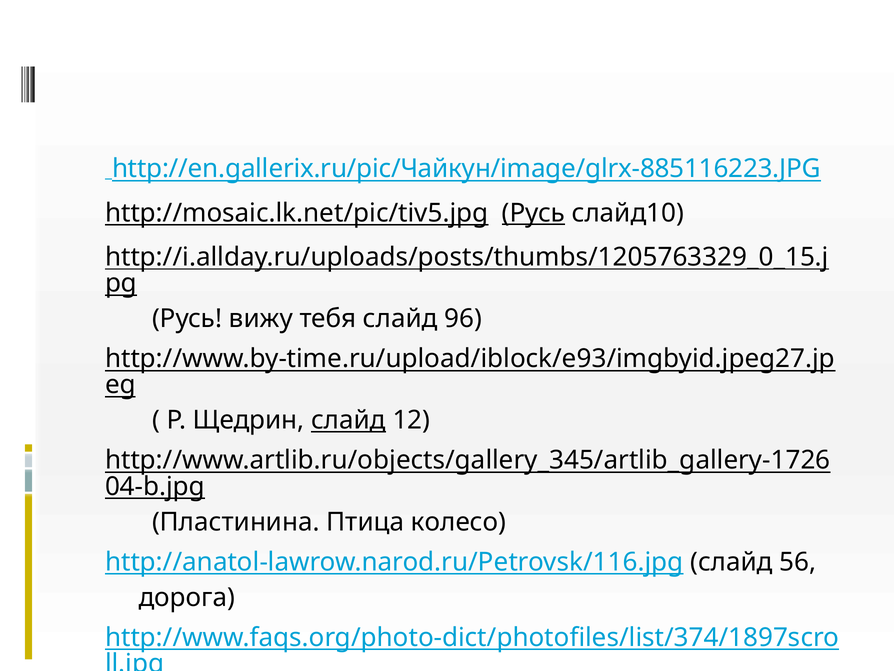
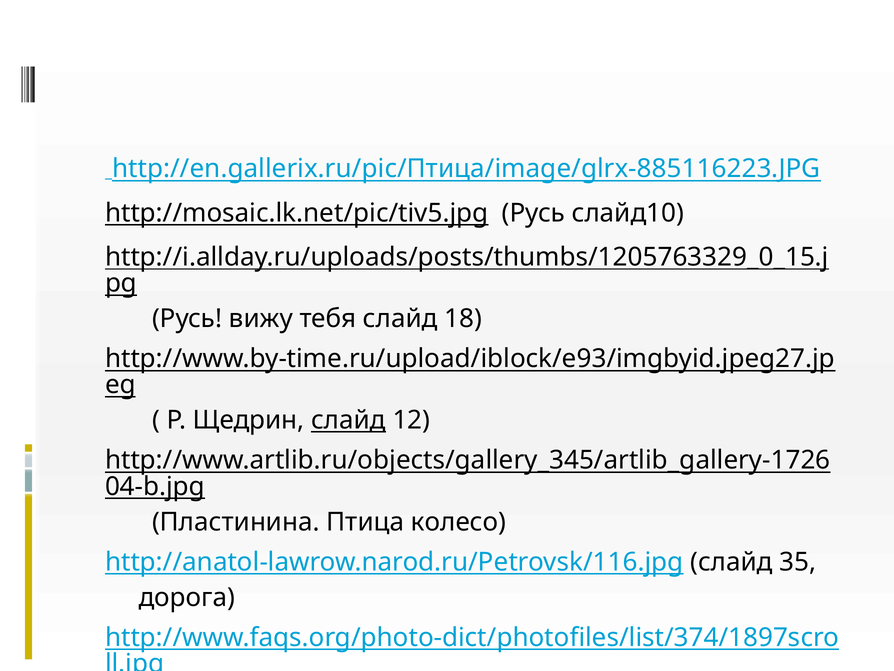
http://en.gallerix.ru/pic/Чайкун/image/glrx-885116223.JPG: http://en.gallerix.ru/pic/Чайкун/image/glrx-885116223.JPG -> http://en.gallerix.ru/pic/Птица/image/glrx-885116223.JPG (466, 169)
Русь underline: present -> none (534, 213)
96: 96 -> 18 (463, 319)
56: 56 -> 35 (798, 562)
